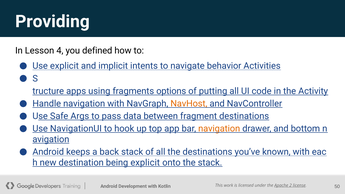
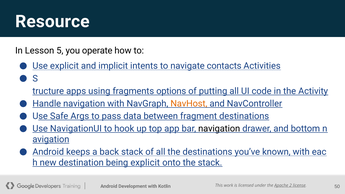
Providing: Providing -> Resource (52, 21)
4: 4 -> 5 (60, 51)
defined: defined -> operate (97, 51)
behavior: behavior -> contacts (224, 66)
navigation colour: orange -> black (219, 129)
